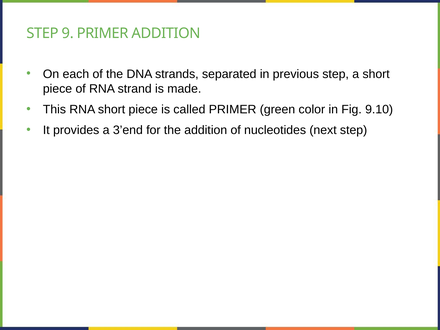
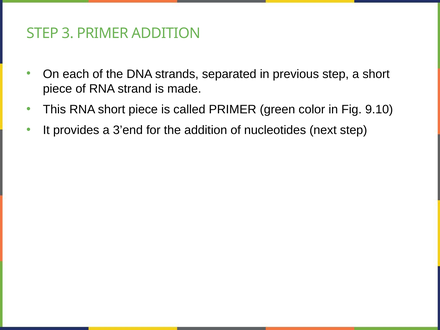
9: 9 -> 3 (68, 33)
